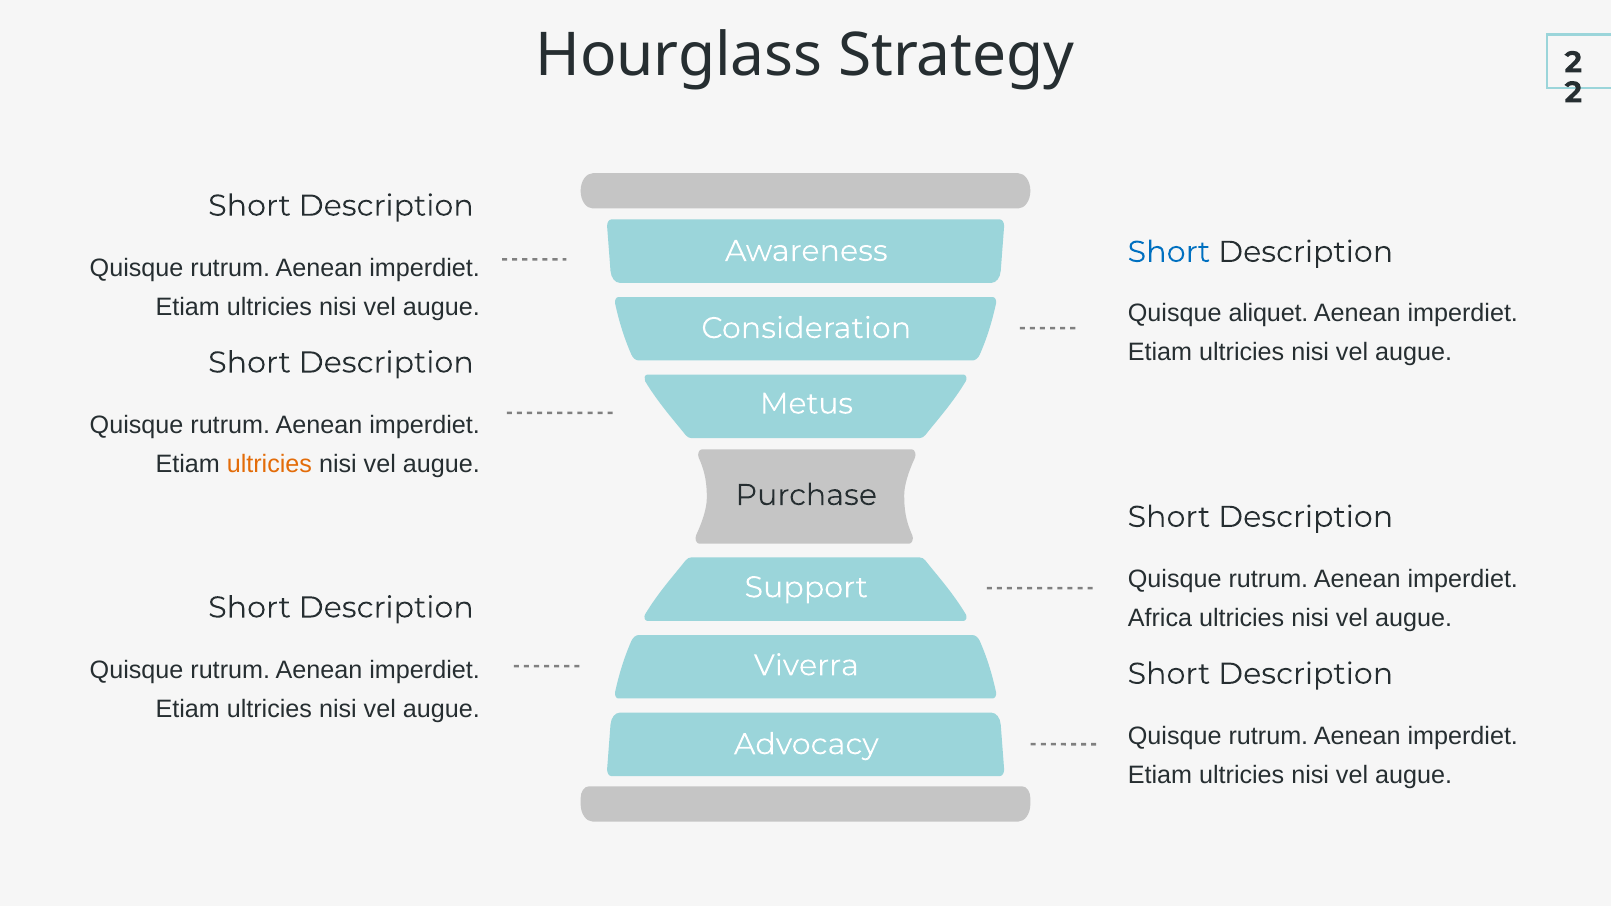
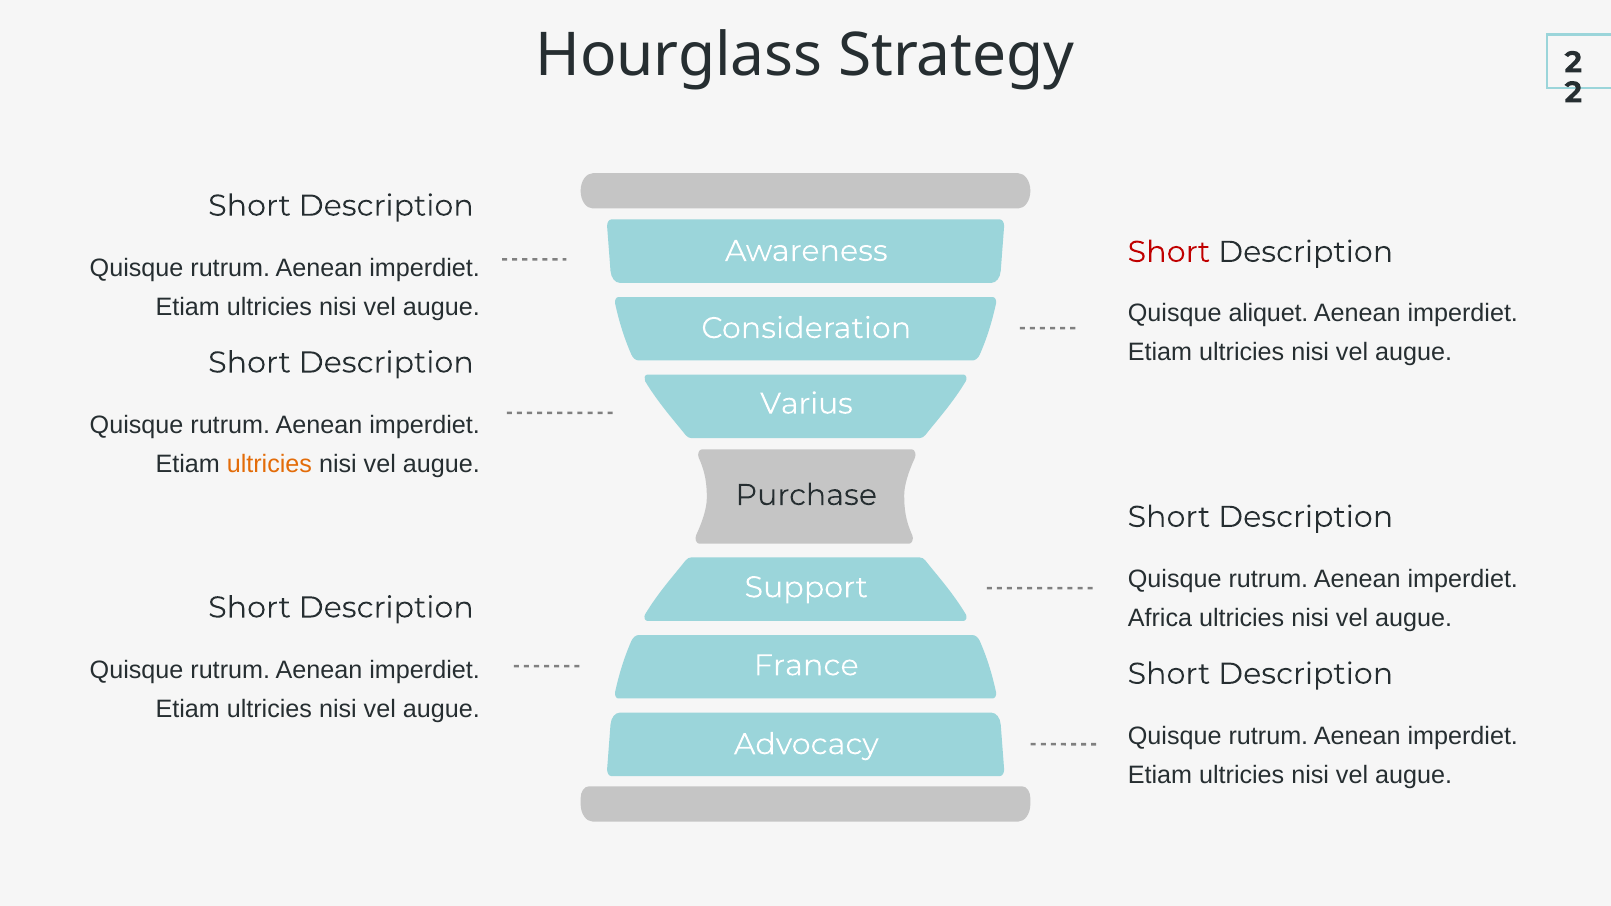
Short colour: blue -> red (1169, 252)
Metus: Metus -> Varius (806, 404)
Viverra: Viverra -> France (806, 666)
